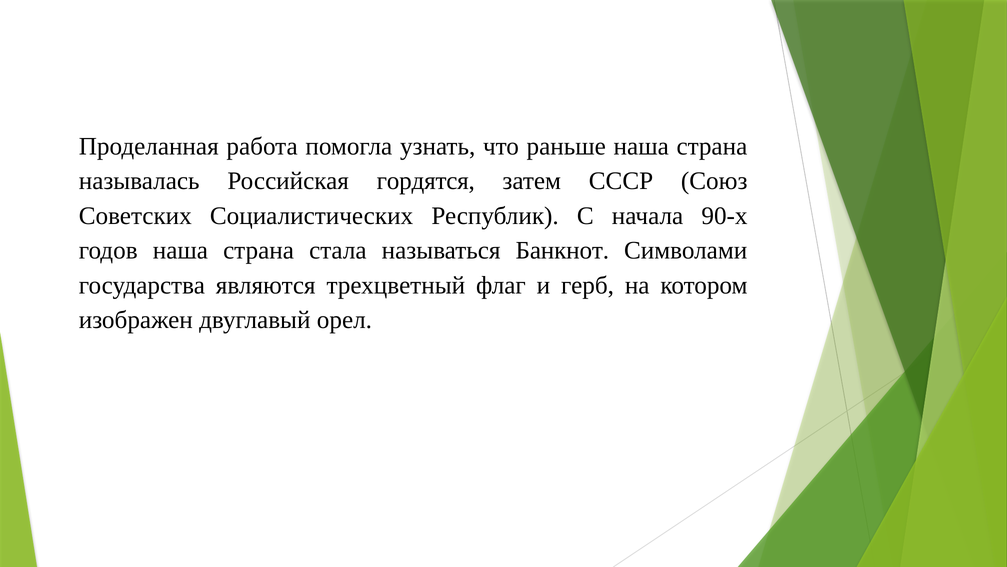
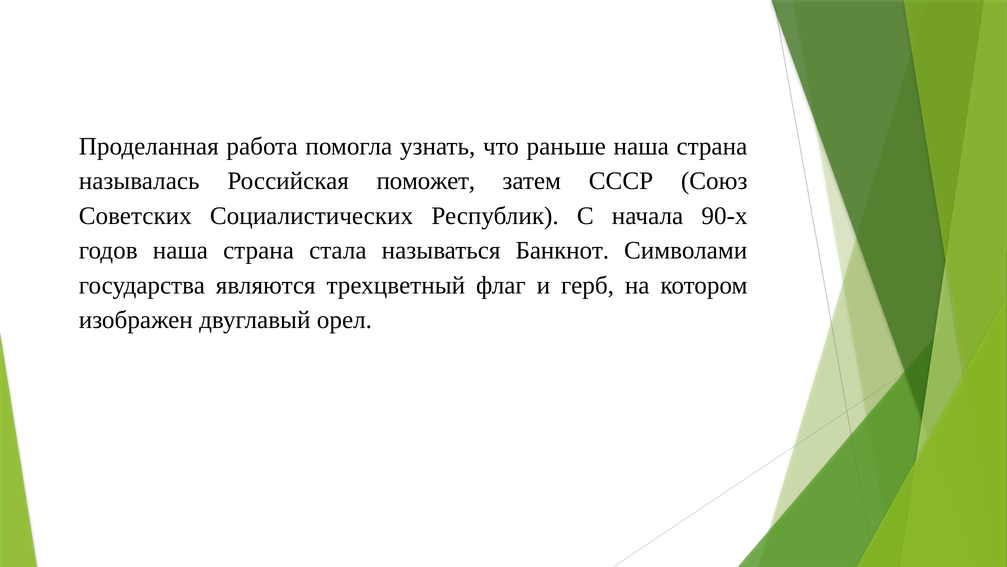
гордятся: гордятся -> поможет (426, 181)
